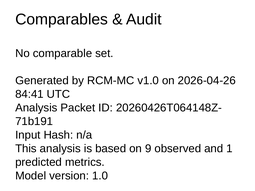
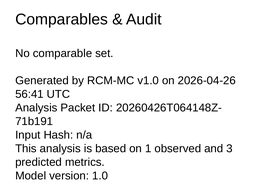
84:41: 84:41 -> 56:41 (29, 94)
9: 9 -> 1 (148, 149)
1: 1 -> 3 (230, 149)
